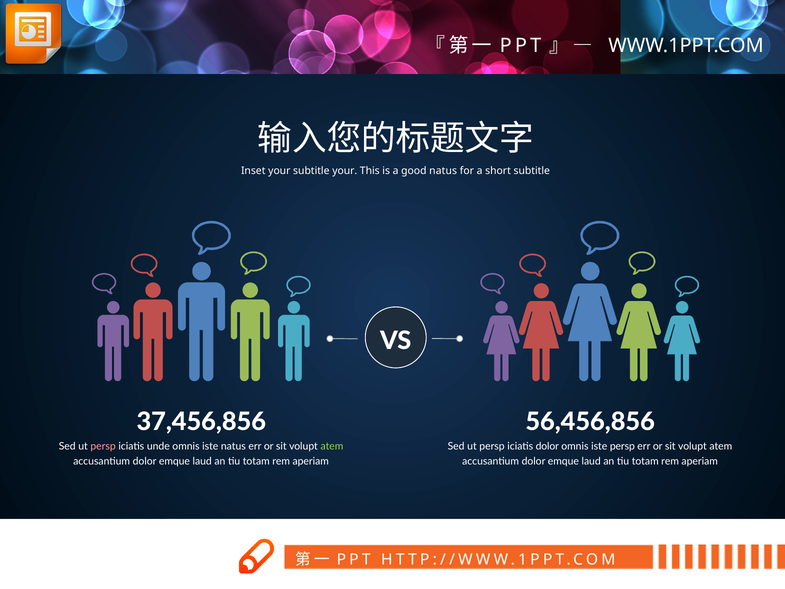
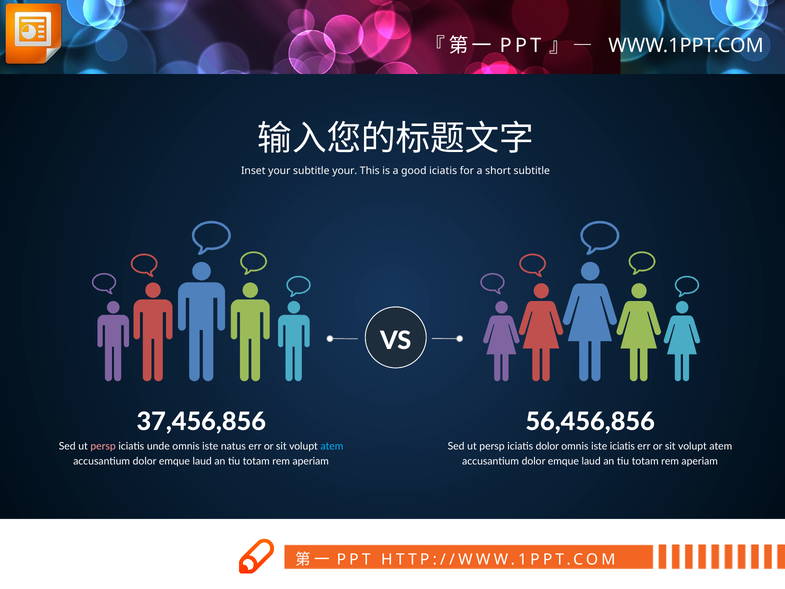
good natus: natus -> iciatis (443, 171)
atem colour: light green -> light blue (332, 446)
iste persp: persp -> iciatis (622, 446)
